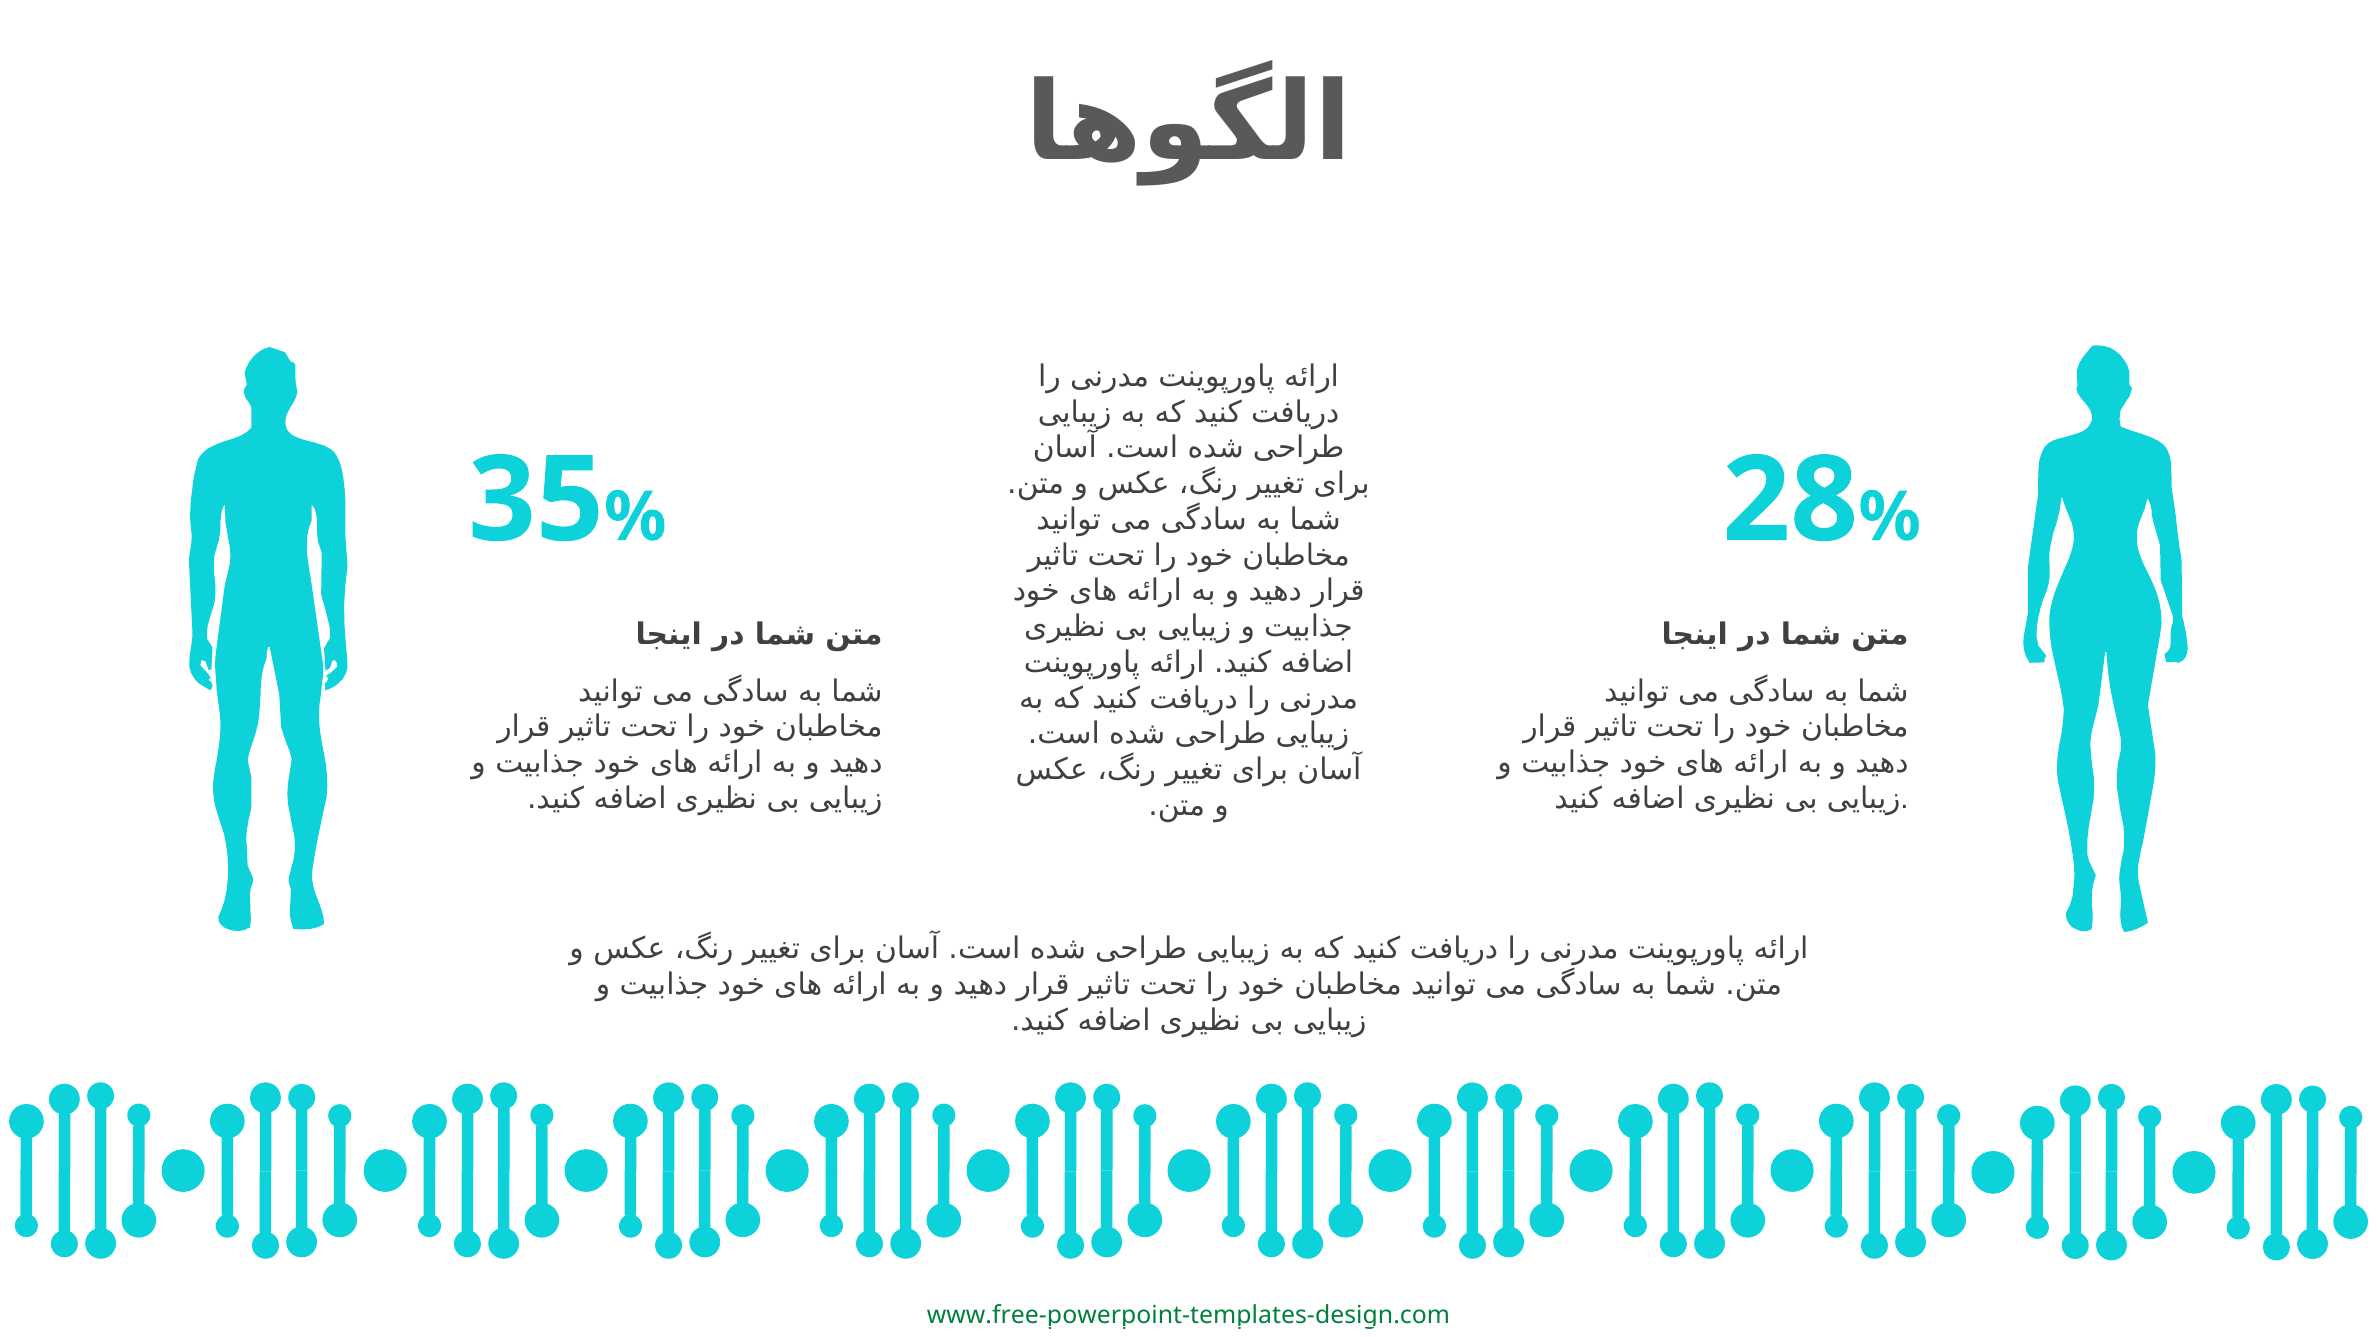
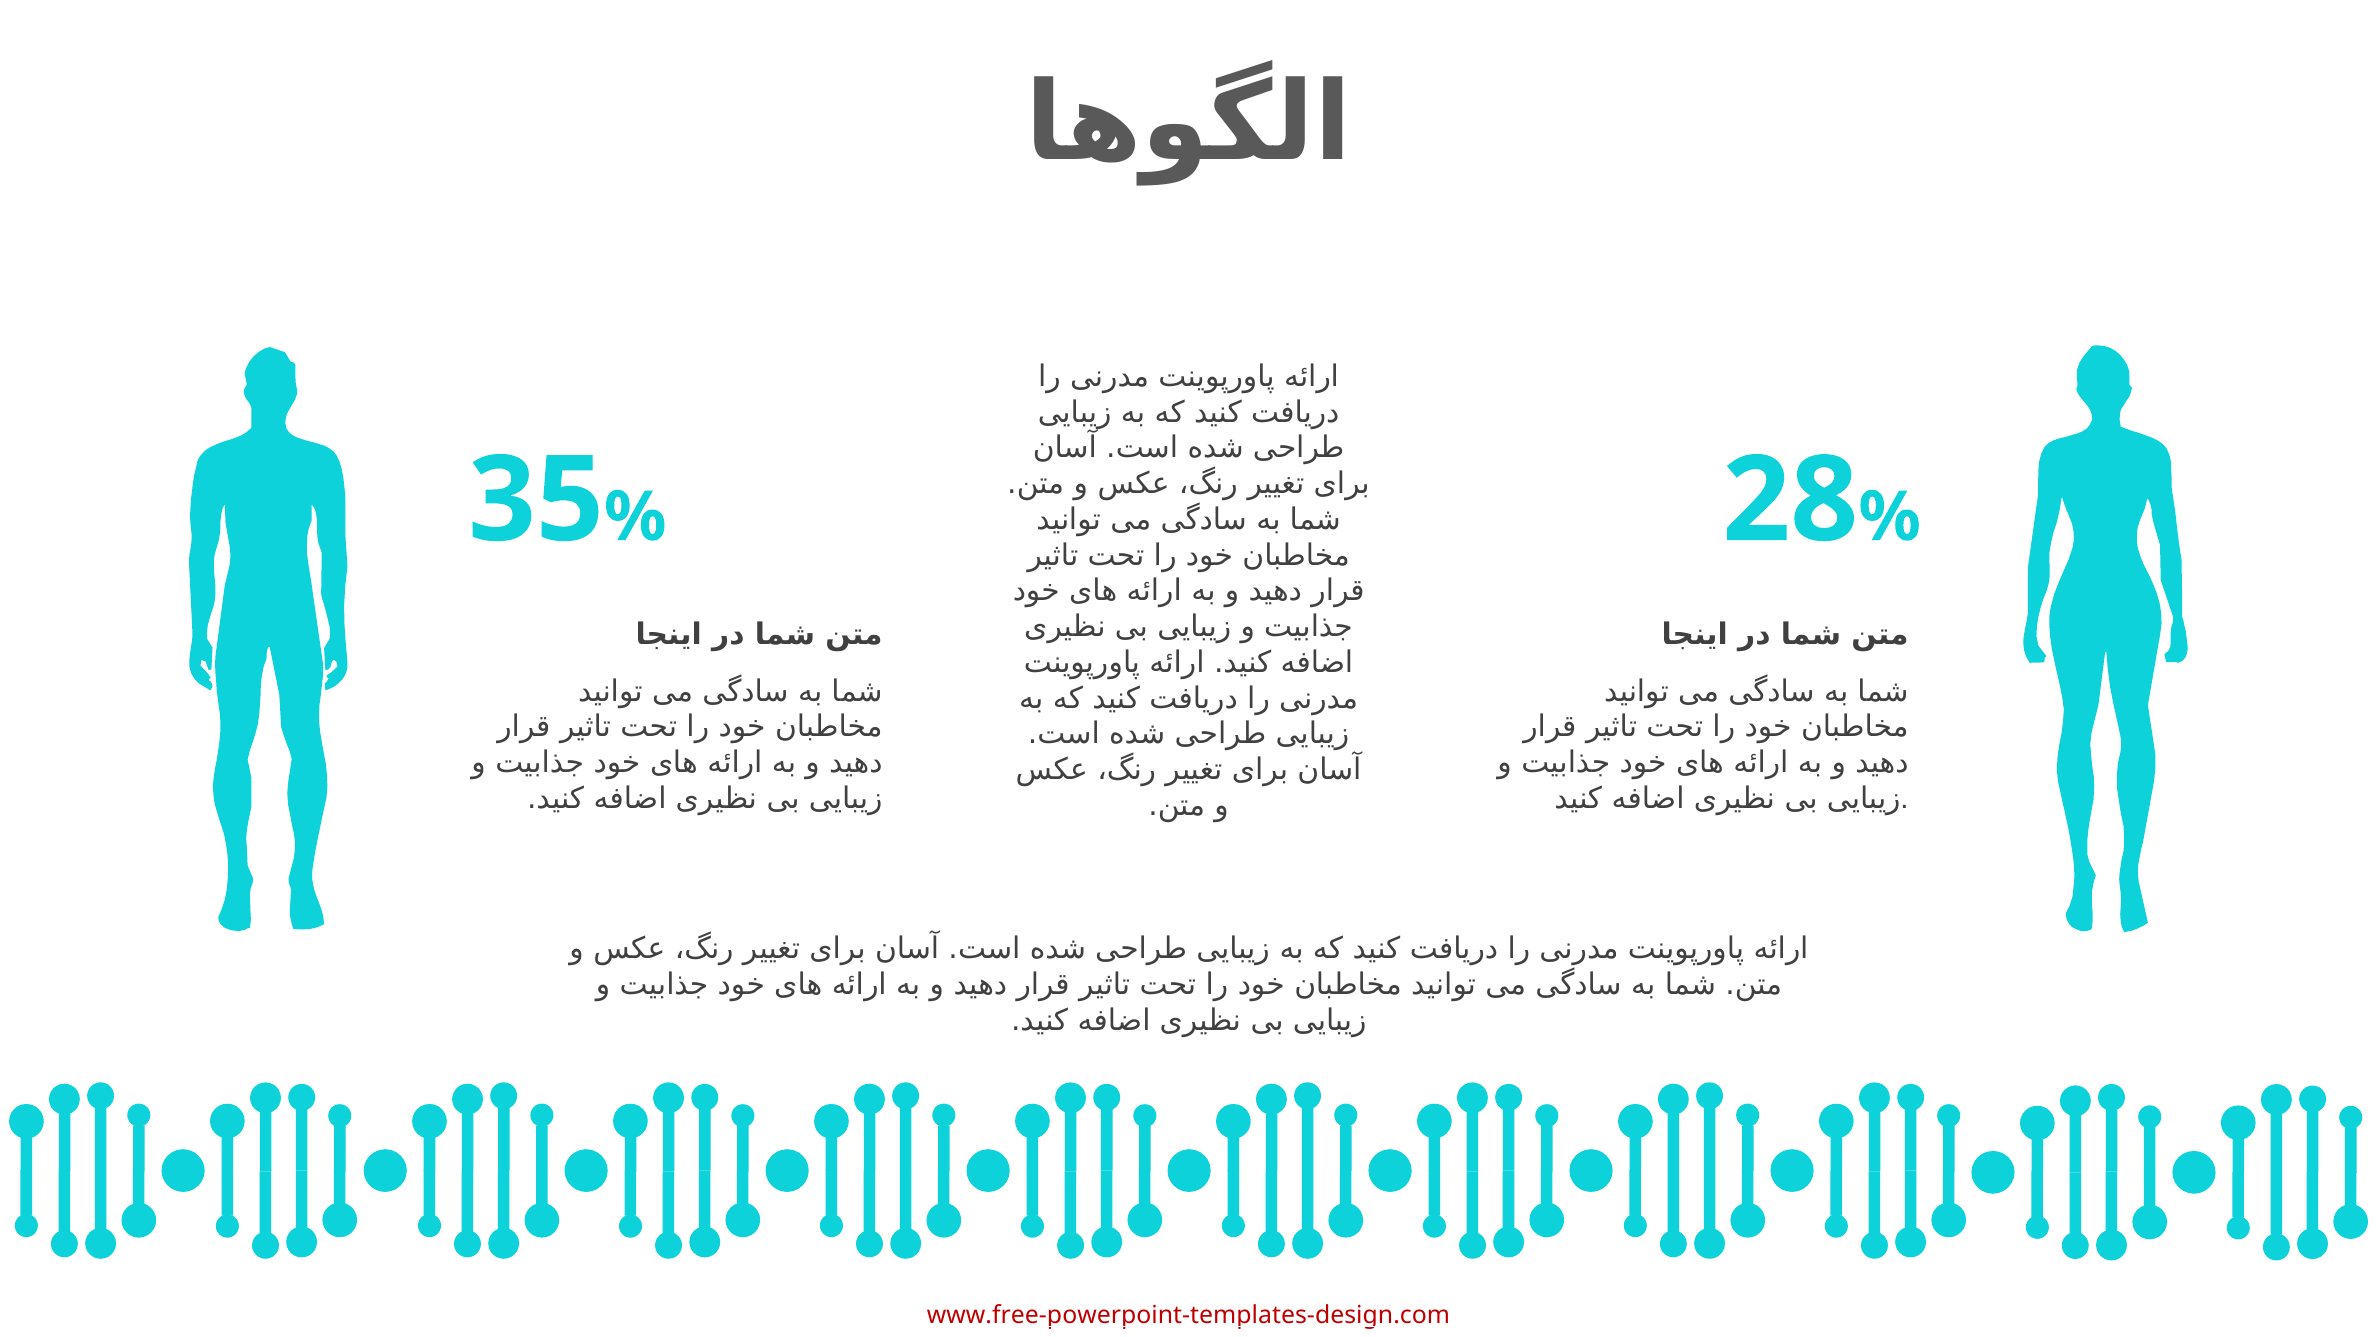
www.free-powerpoint-templates-design.com colour: green -> red (1188, 1315)
